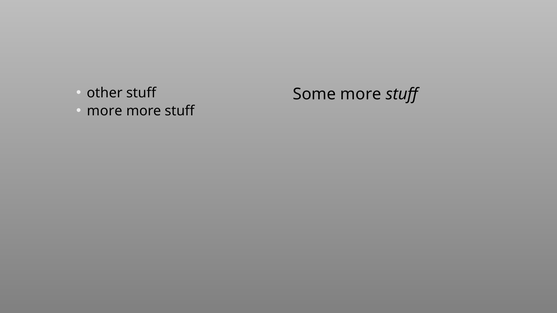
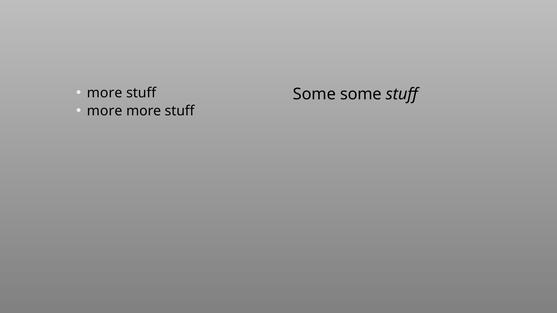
other: other -> more (105, 93)
Some more: more -> some (361, 94)
